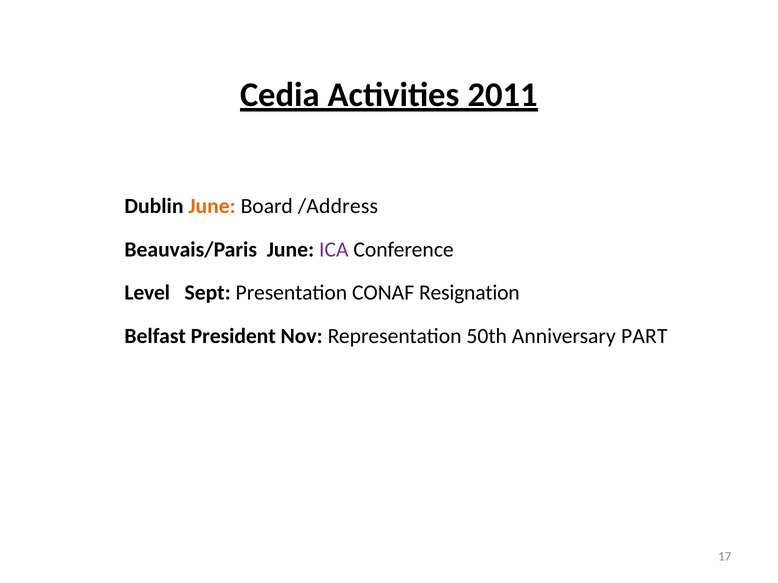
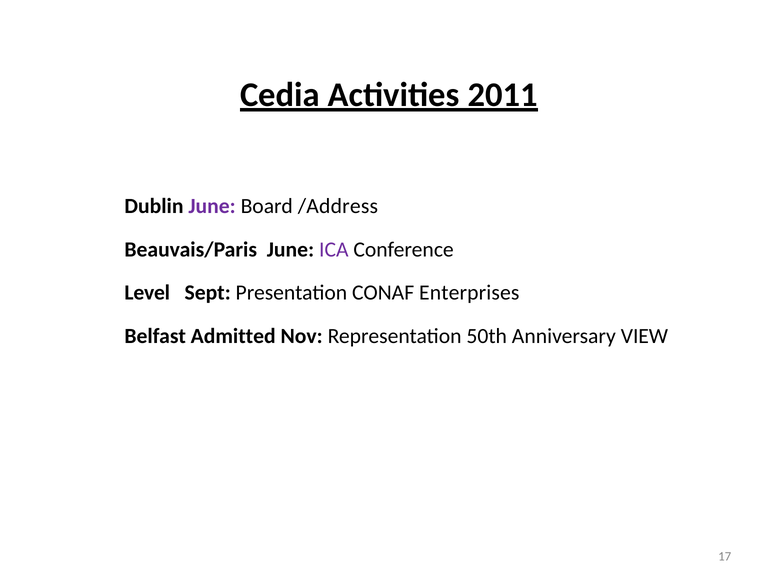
June colour: orange -> purple (212, 206)
Resignation: Resignation -> Enterprises (469, 293)
President: President -> Admitted (233, 336)
PART: PART -> VIEW (644, 336)
